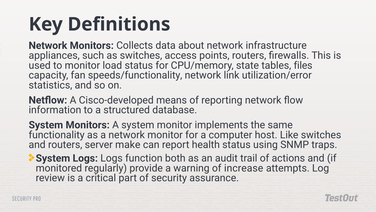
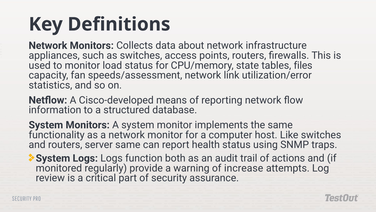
speeds/functionality: speeds/functionality -> speeds/assessment (135, 75)
server make: make -> same (128, 144)
